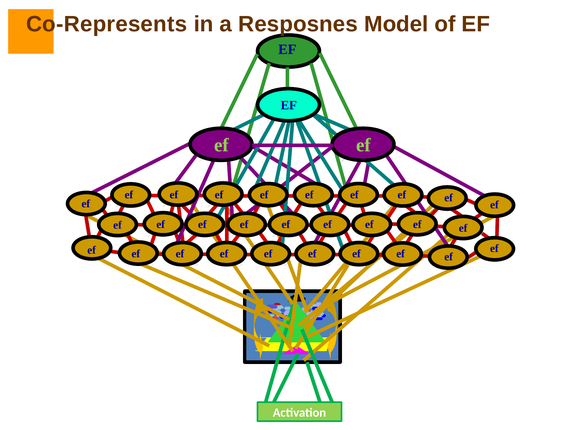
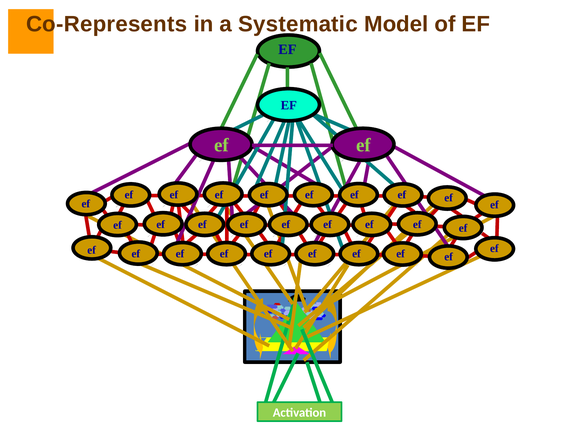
Resposnes: Resposnes -> Systematic (298, 24)
